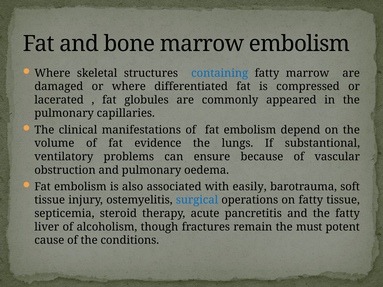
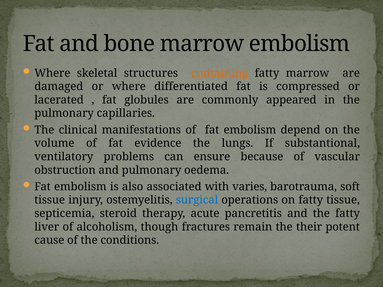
containing colour: blue -> orange (220, 73)
easily: easily -> varies (250, 187)
must: must -> their (309, 227)
